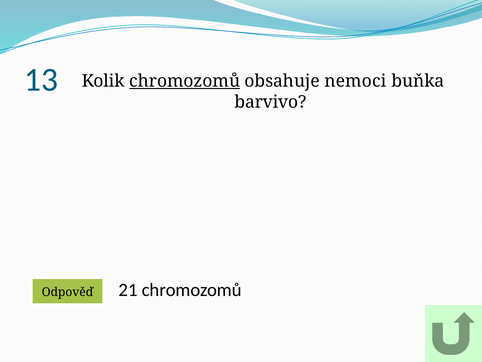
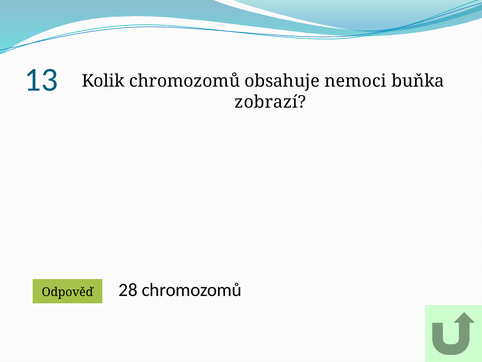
chromozomů underline: present -> none (185, 81)
barvivo: barvivo -> zobrazí (270, 102)
21: 21 -> 28 (128, 290)
